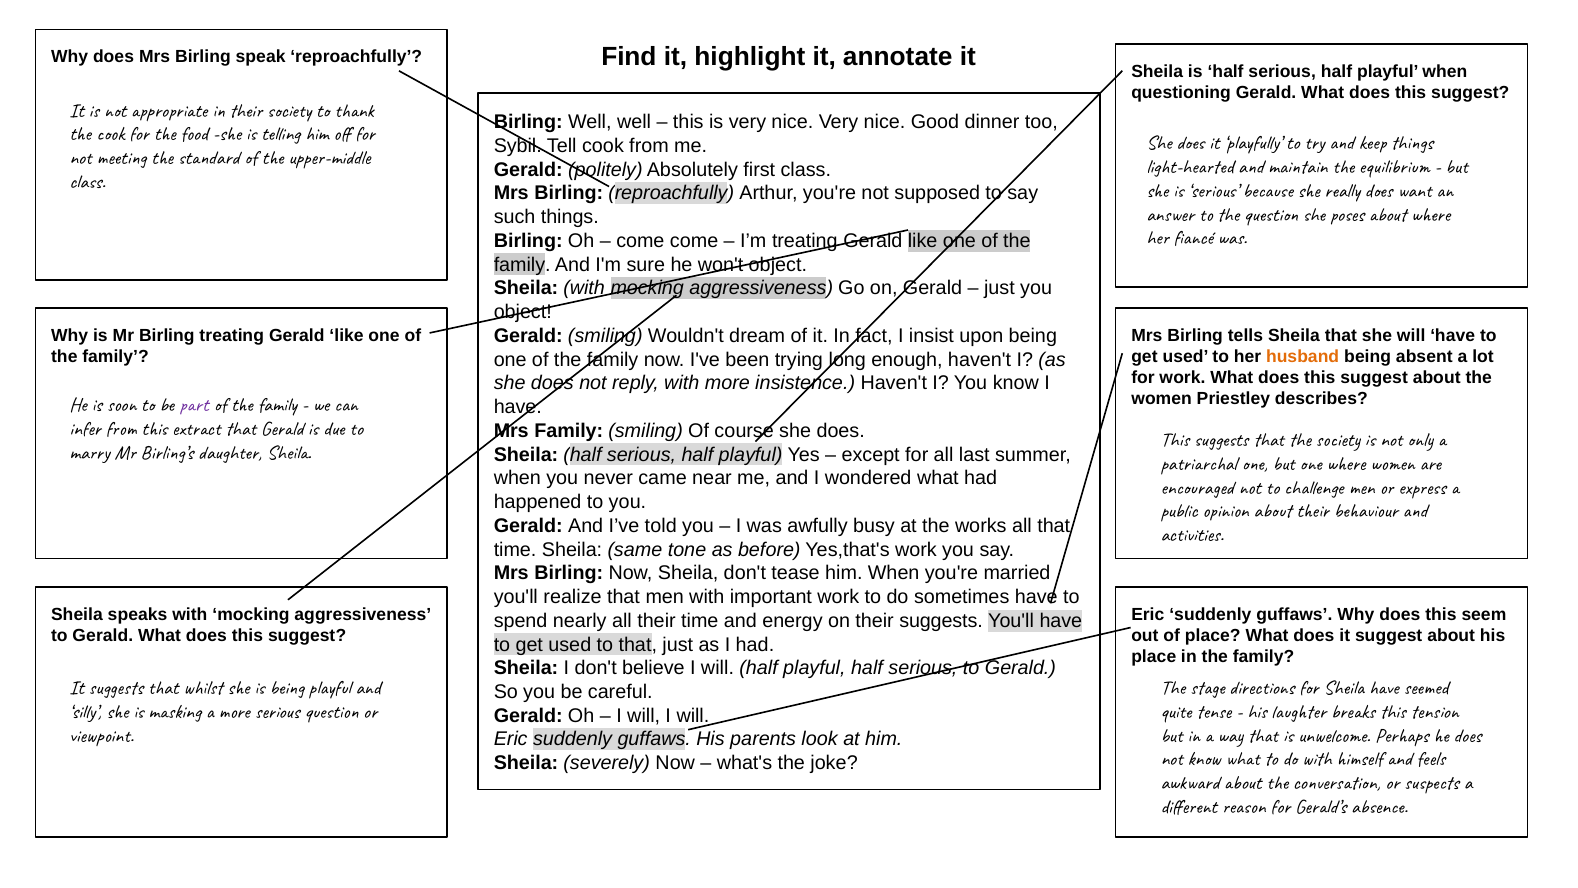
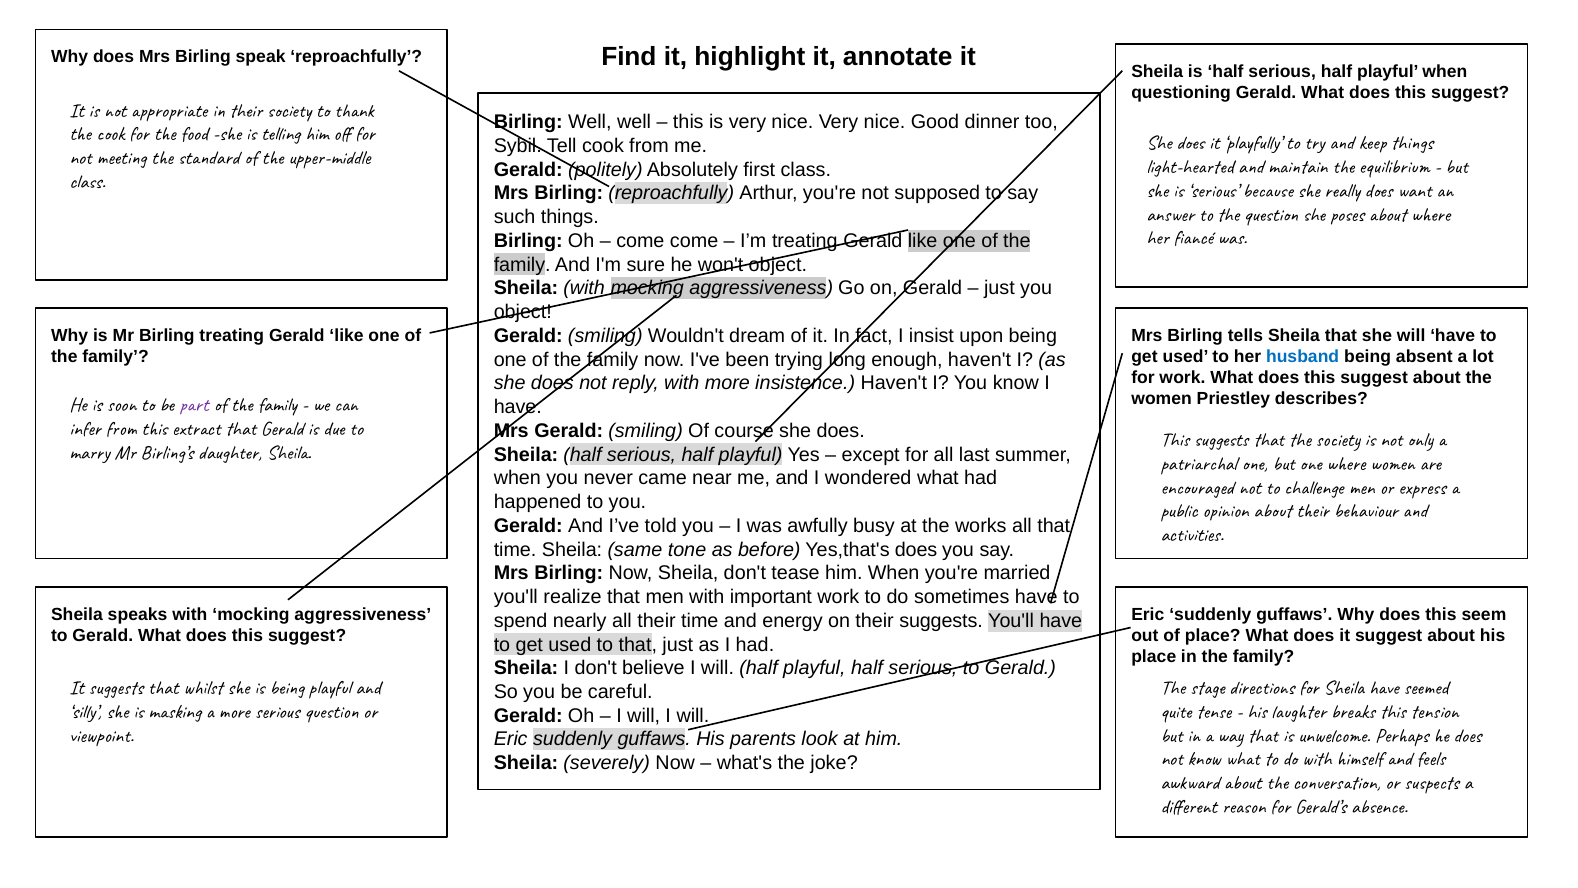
husband colour: orange -> blue (1303, 357)
Mrs Family: Family -> Gerald (569, 431)
Yes,that's work: work -> does (916, 549)
